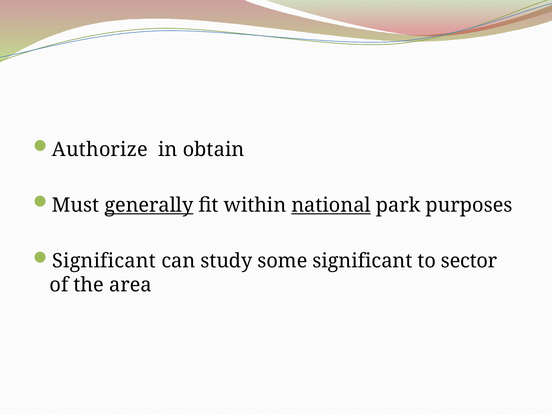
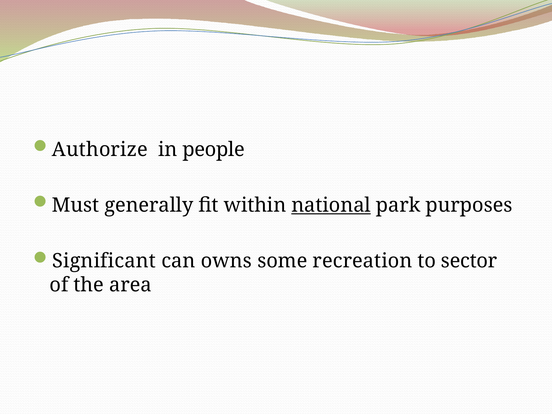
obtain: obtain -> people (214, 149)
generally underline: present -> none (149, 205)
study: study -> owns (226, 261)
some significant: significant -> recreation (362, 261)
